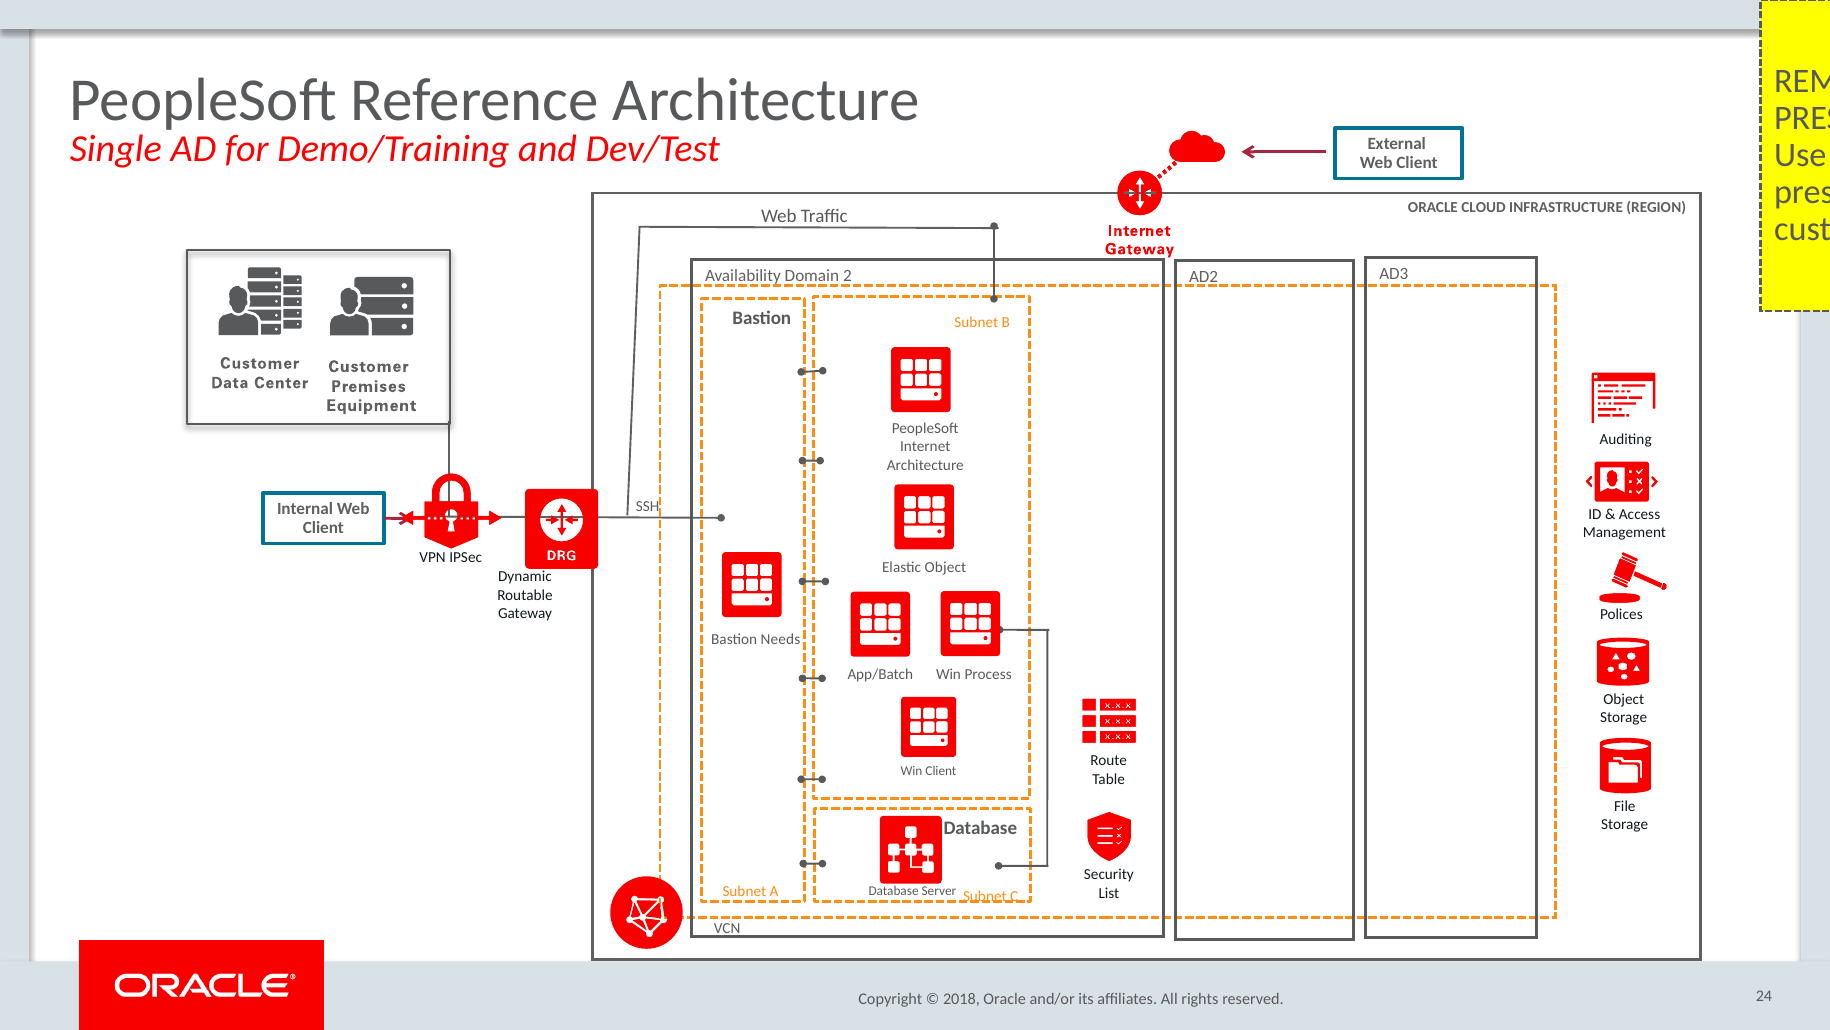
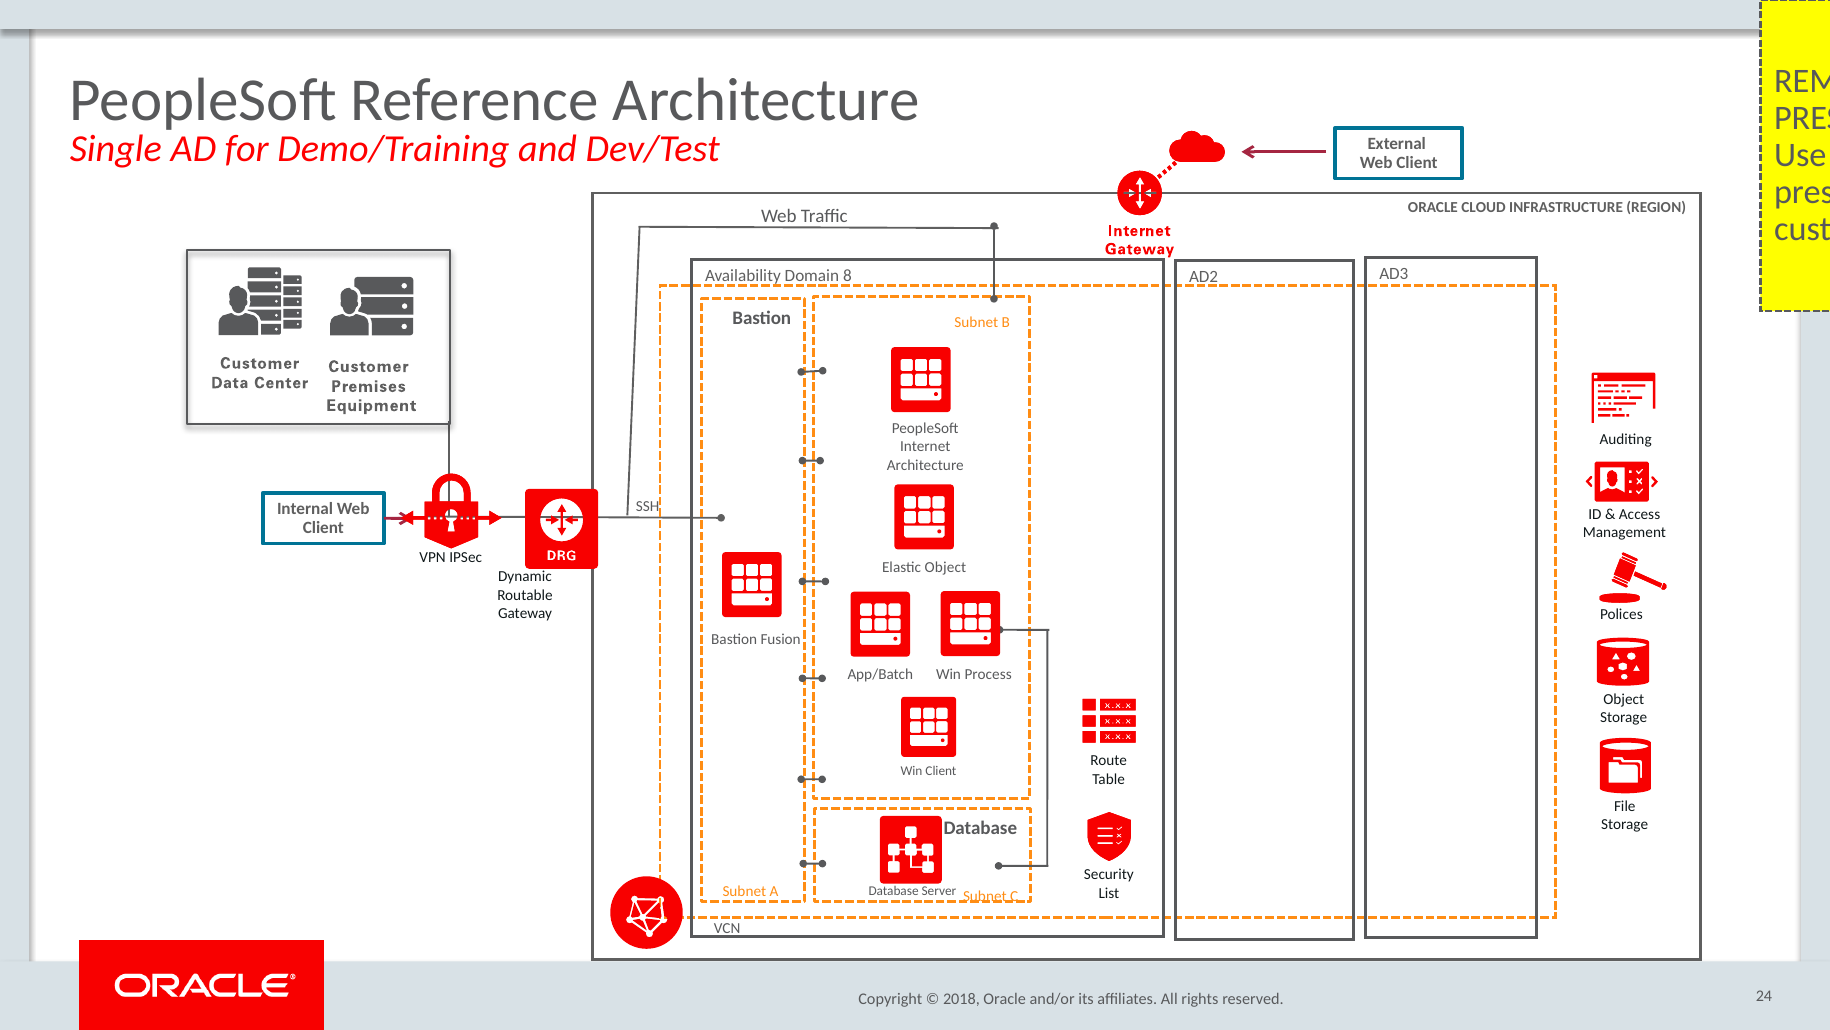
2: 2 -> 8 (847, 275)
Needs: Needs -> Fusion (781, 640)
